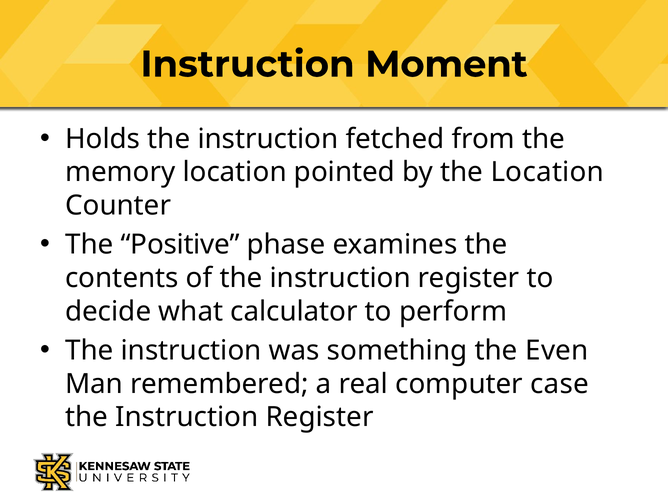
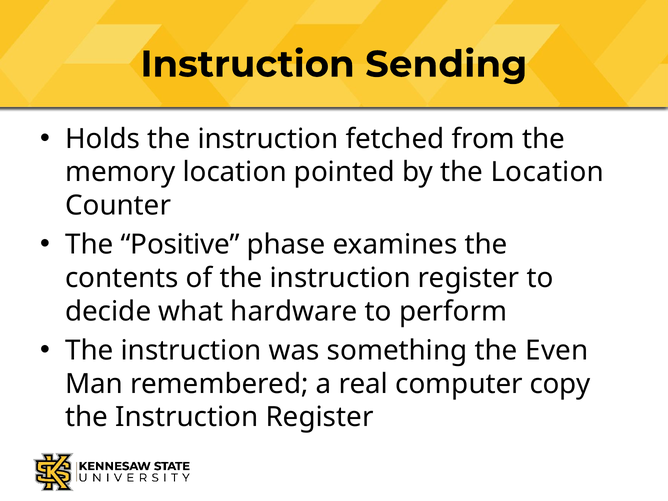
Moment: Moment -> Sending (446, 64)
calculator: calculator -> hardware (294, 311)
case: case -> copy (560, 384)
